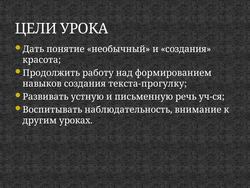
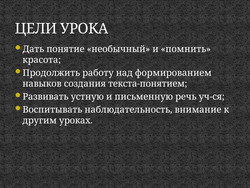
и создания: создания -> помнить (186, 49)
текста-прогулку: текста-прогулку -> текста-понятием (148, 84)
